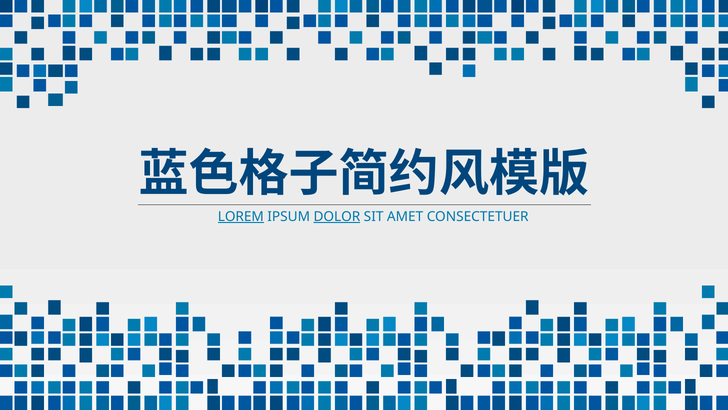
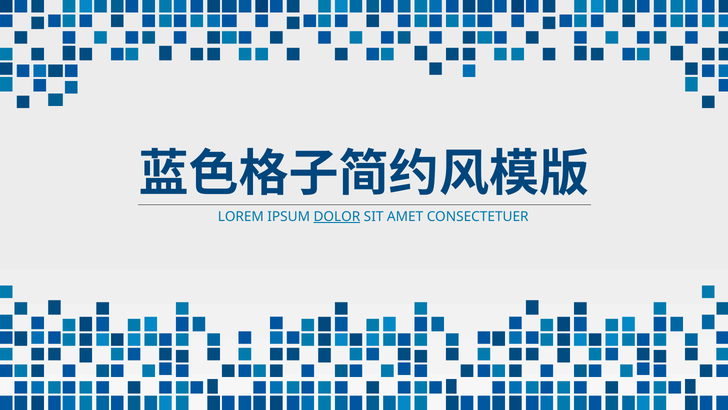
LOREM underline: present -> none (241, 216)
